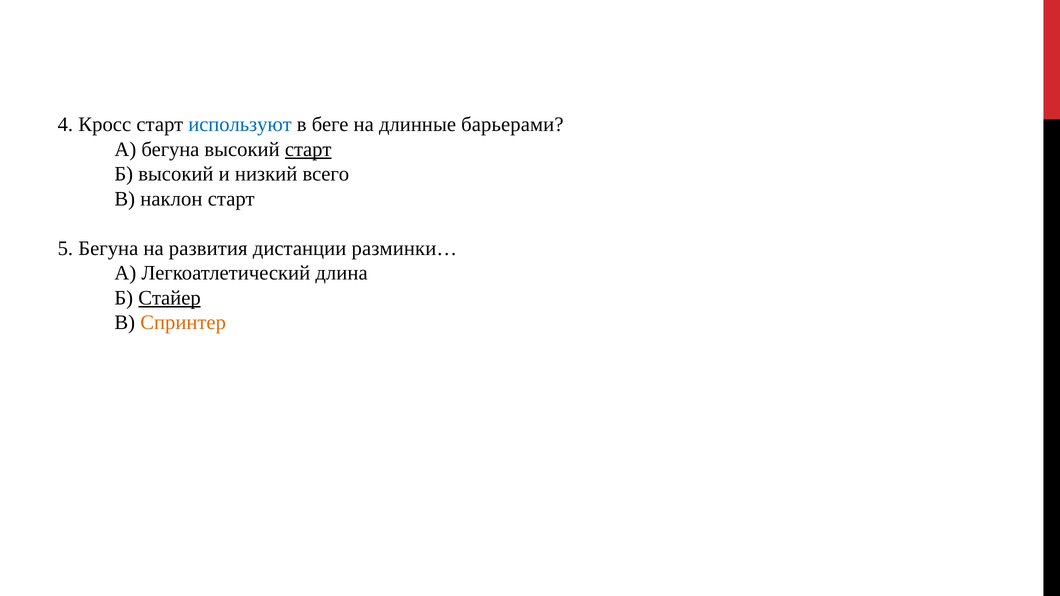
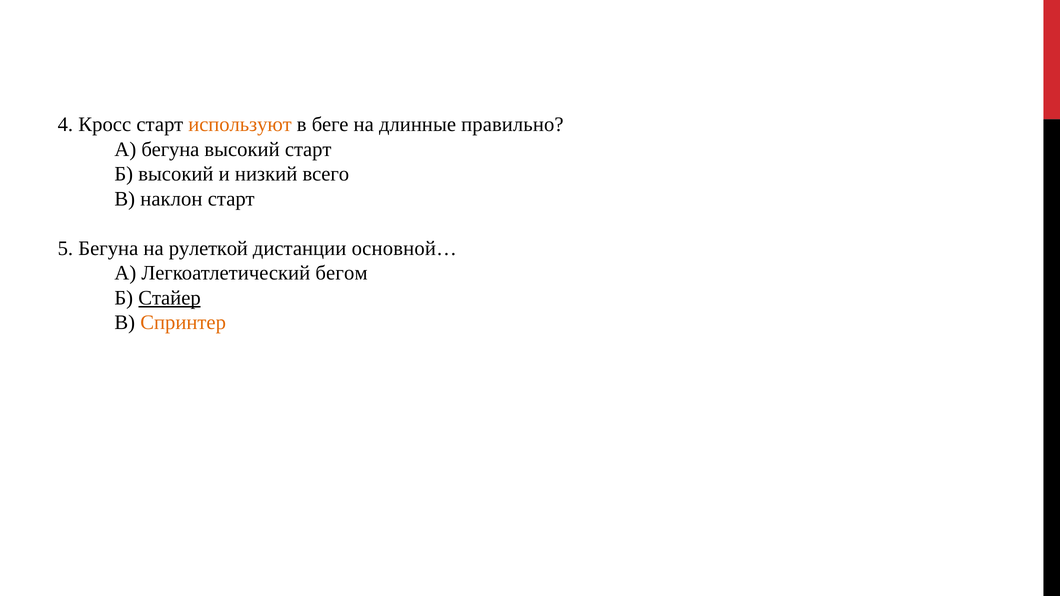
используют colour: blue -> orange (240, 125)
барьерами: барьерами -> правильно (512, 125)
старт underline: present -> none (308, 149)
развития: развития -> рулеткой (208, 248)
разминки…: разминки… -> основной… (404, 248)
длина: длина -> бегом (342, 273)
